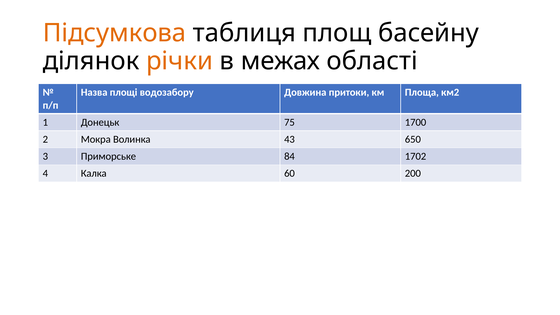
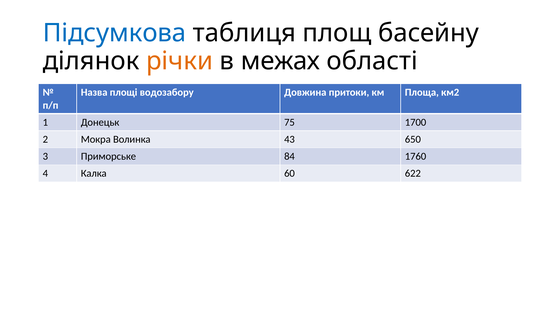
Підсумкова colour: orange -> blue (114, 33)
1702: 1702 -> 1760 (416, 156)
200: 200 -> 622 (413, 173)
